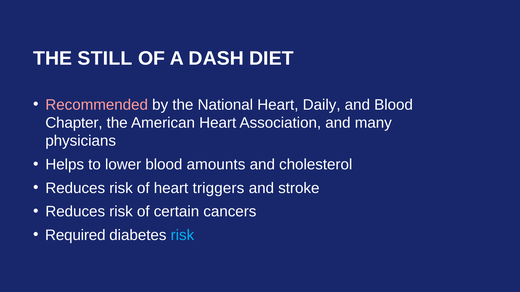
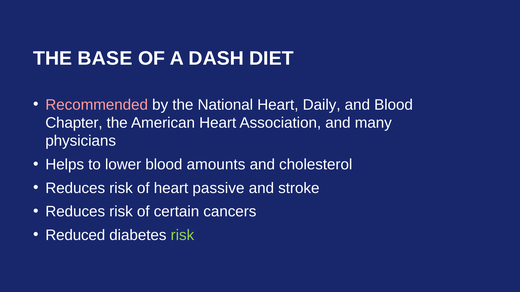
STILL: STILL -> BASE (105, 58)
triggers: triggers -> passive (218, 188)
Required: Required -> Reduced (75, 236)
risk colour: light blue -> light green (182, 236)
